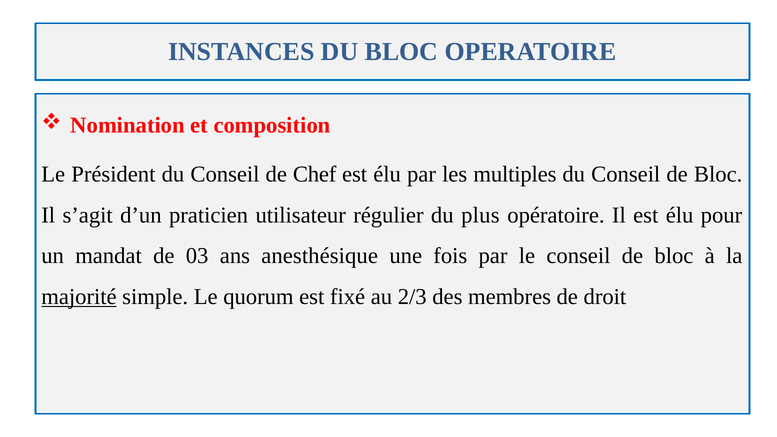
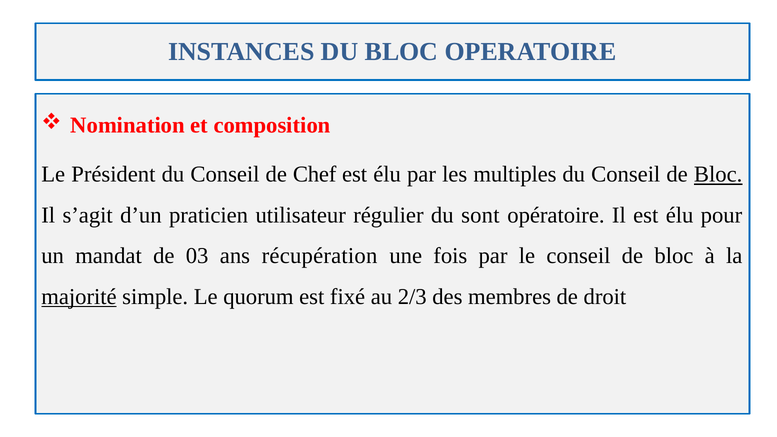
Bloc underline: none -> present (718, 174)
plus: plus -> sont (480, 215)
anesthésique: anesthésique -> récupération (320, 256)
